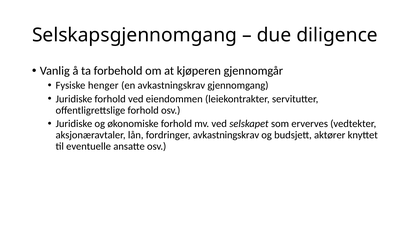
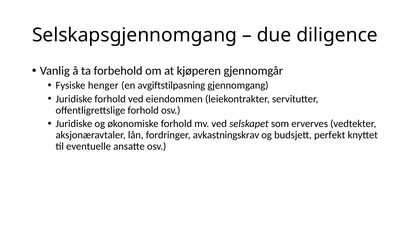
en avkastningskrav: avkastningskrav -> avgiftstilpasning (171, 85)
aktører: aktører -> perfekt (330, 135)
